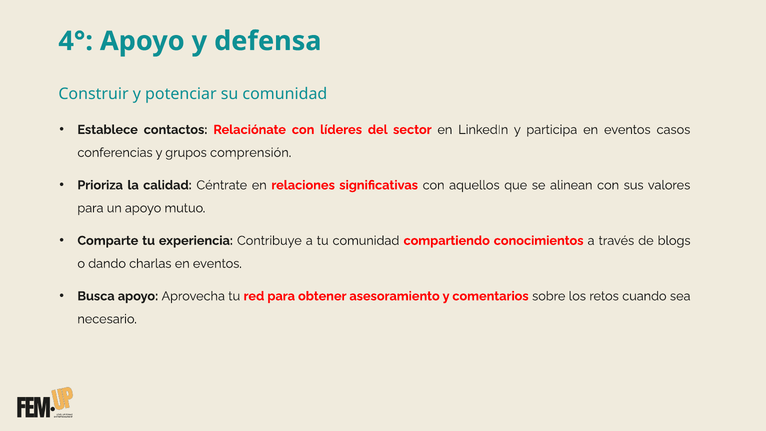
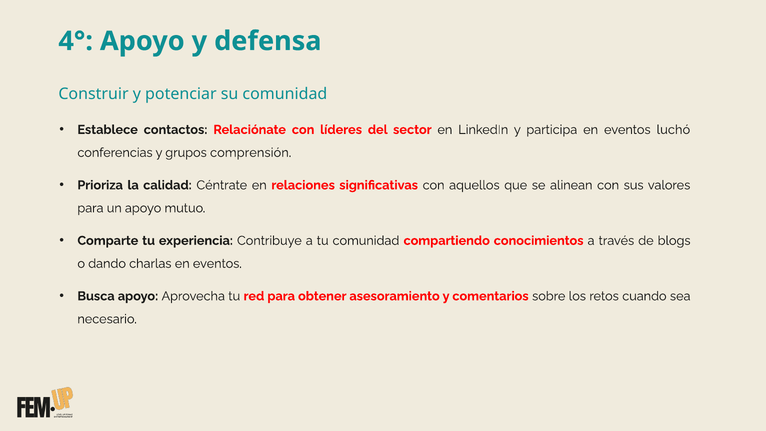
casos: casos -> luchó (673, 130)
